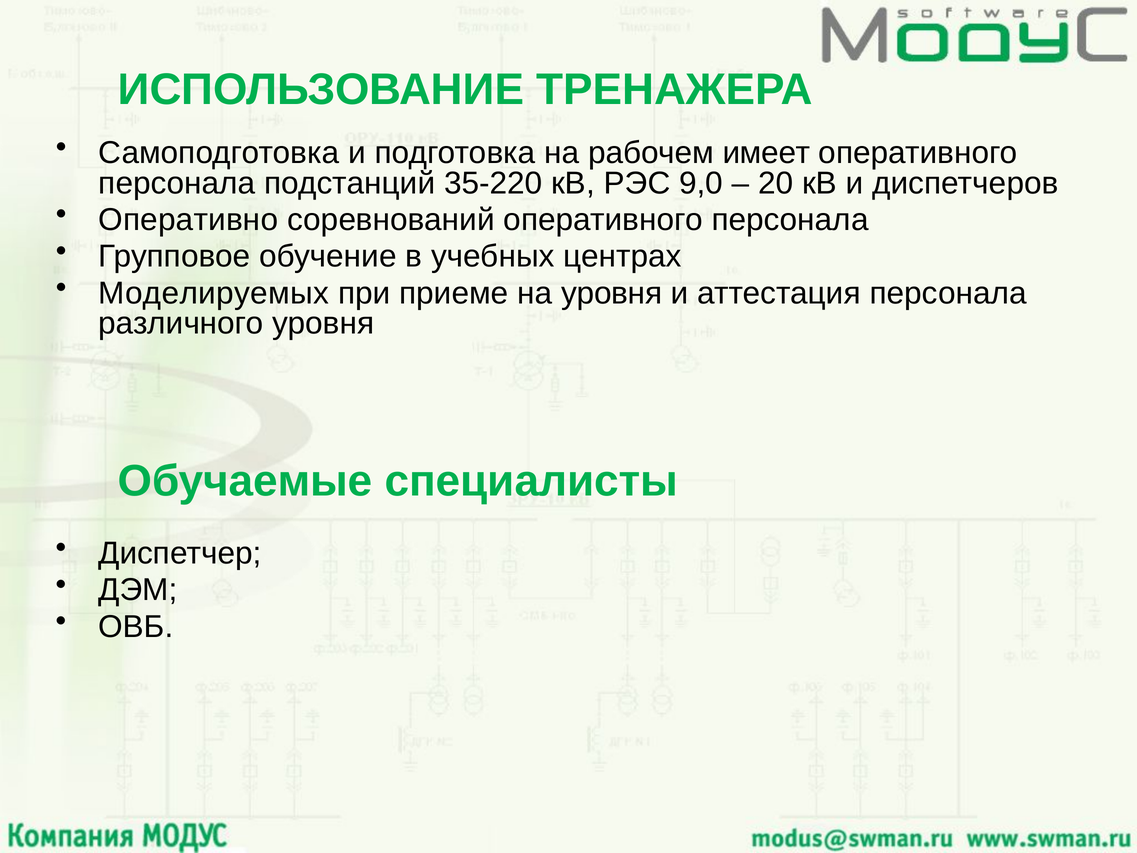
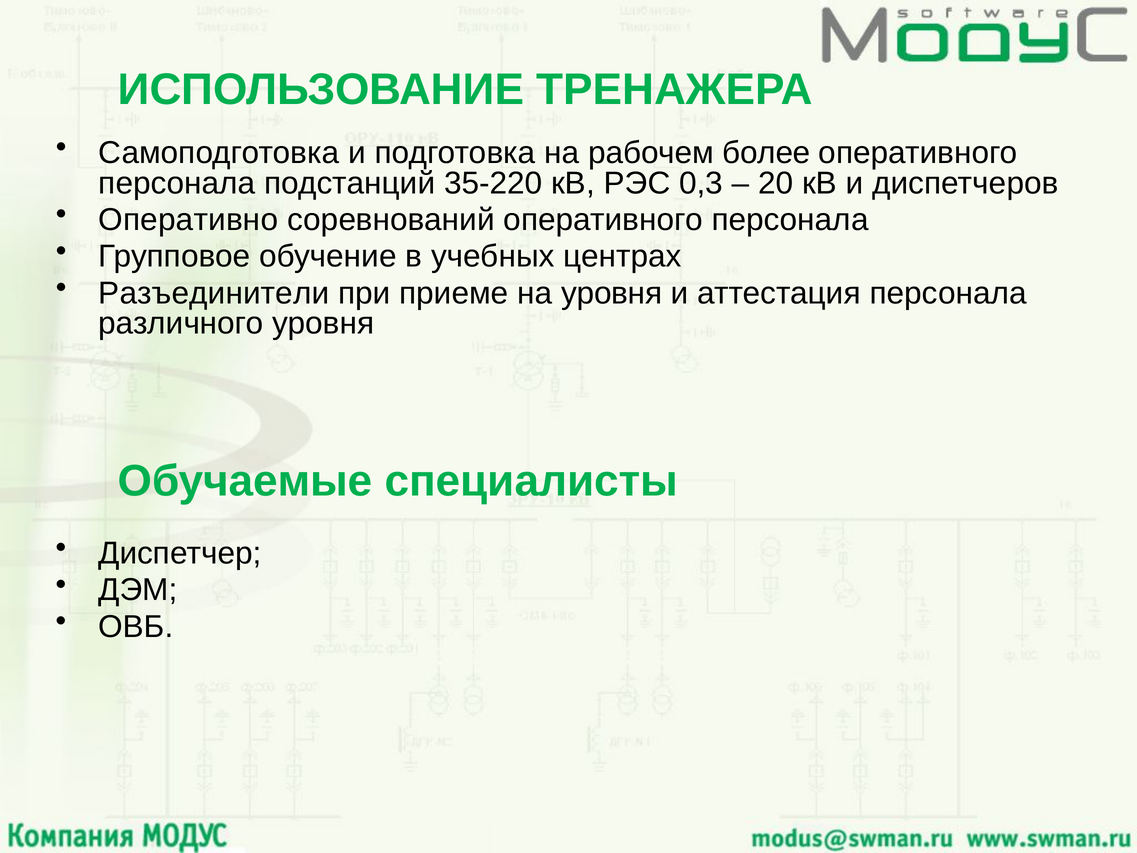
имеет: имеет -> более (766, 153)
9,0: 9,0 -> 0,3 (701, 183)
Моделируемых: Моделируемых -> Разъединители (214, 293)
